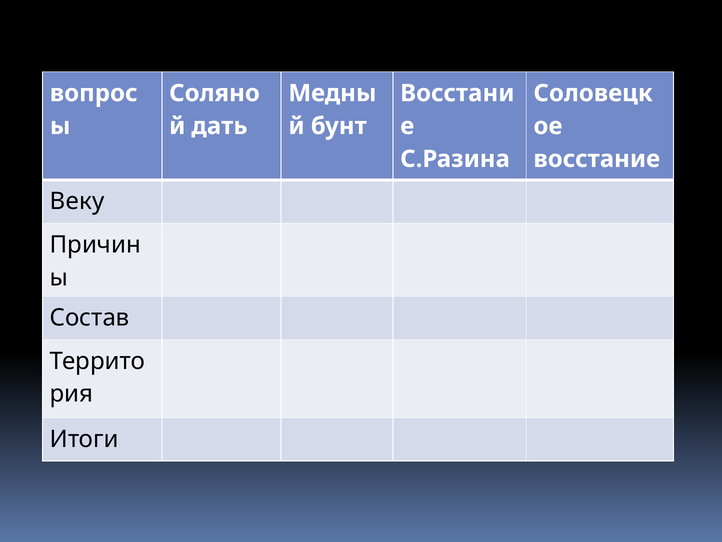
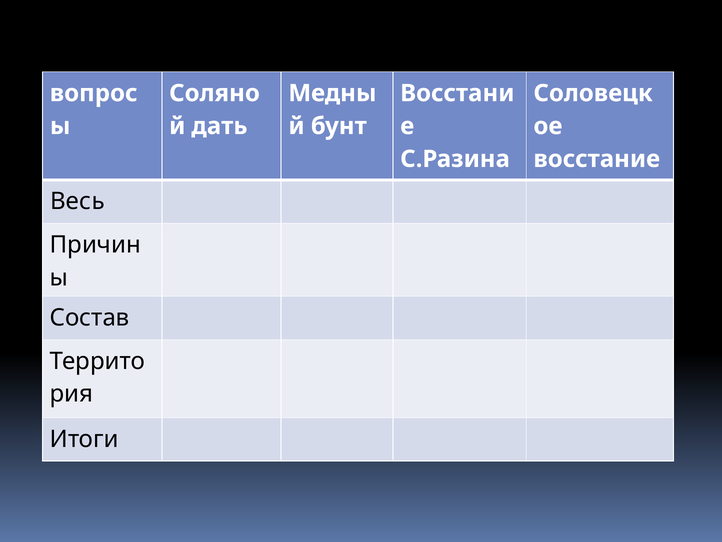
Веку: Веку -> Весь (77, 201)
